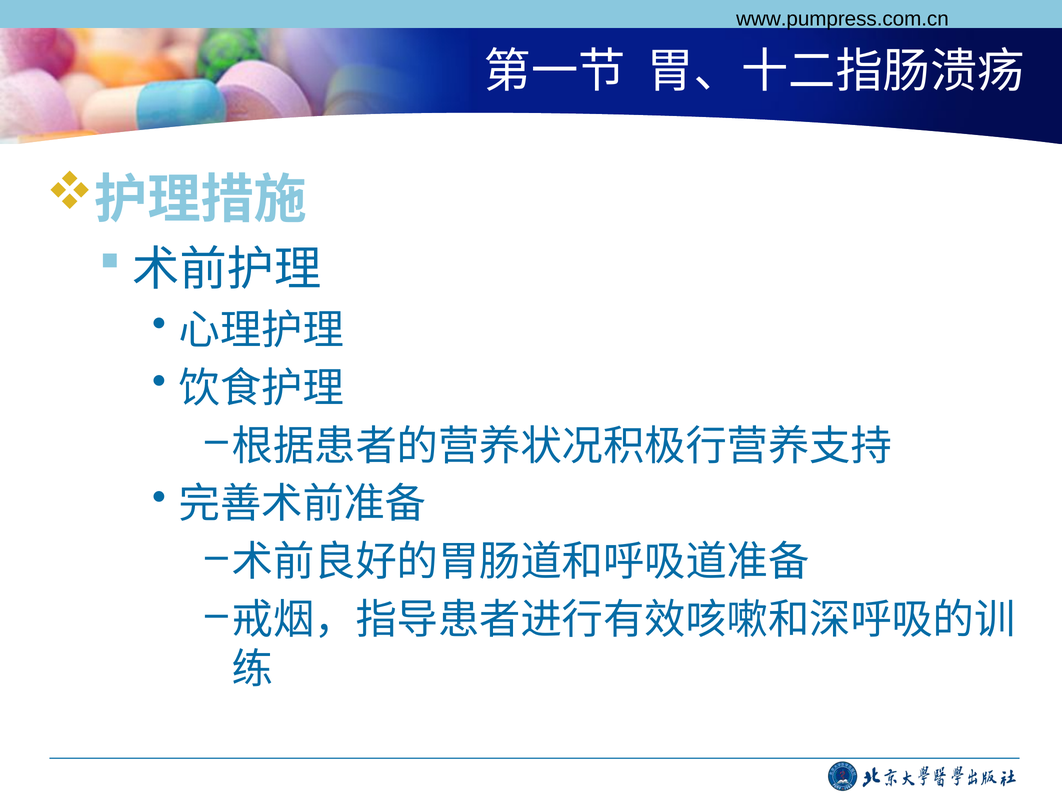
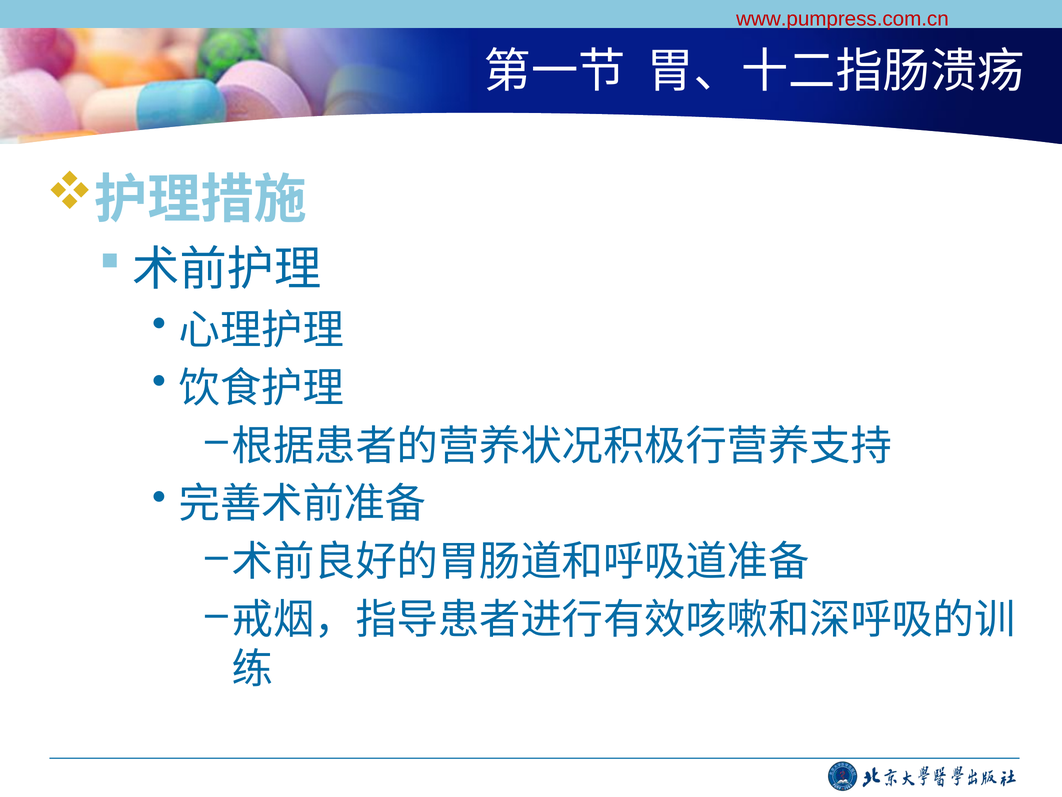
www.pumpress.com.cn colour: black -> red (842, 19)
